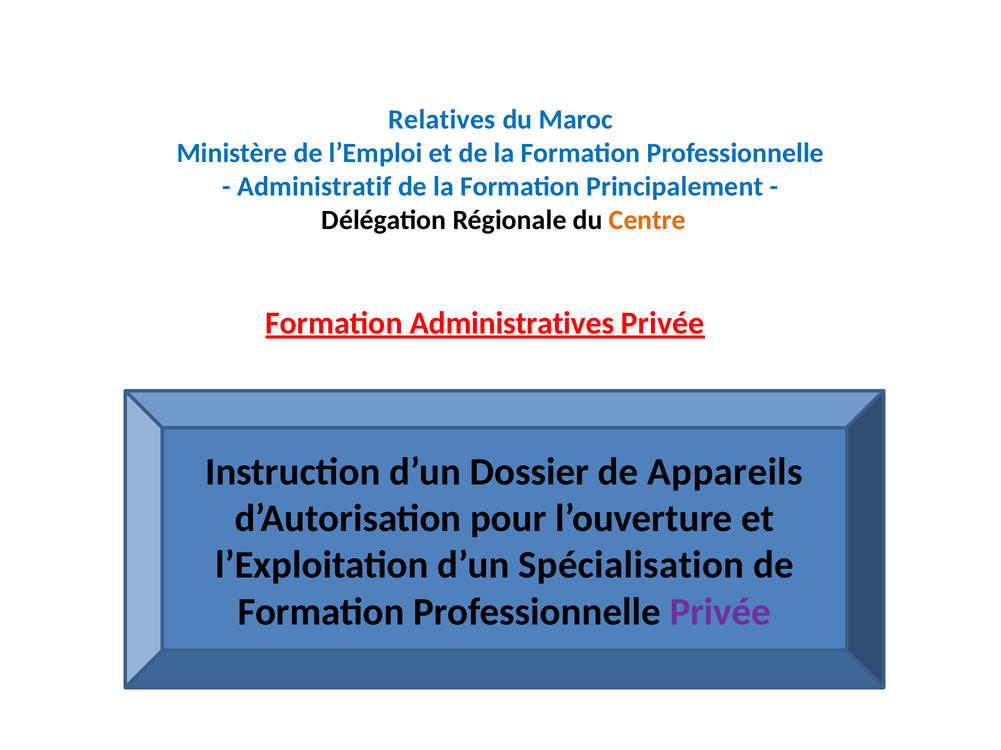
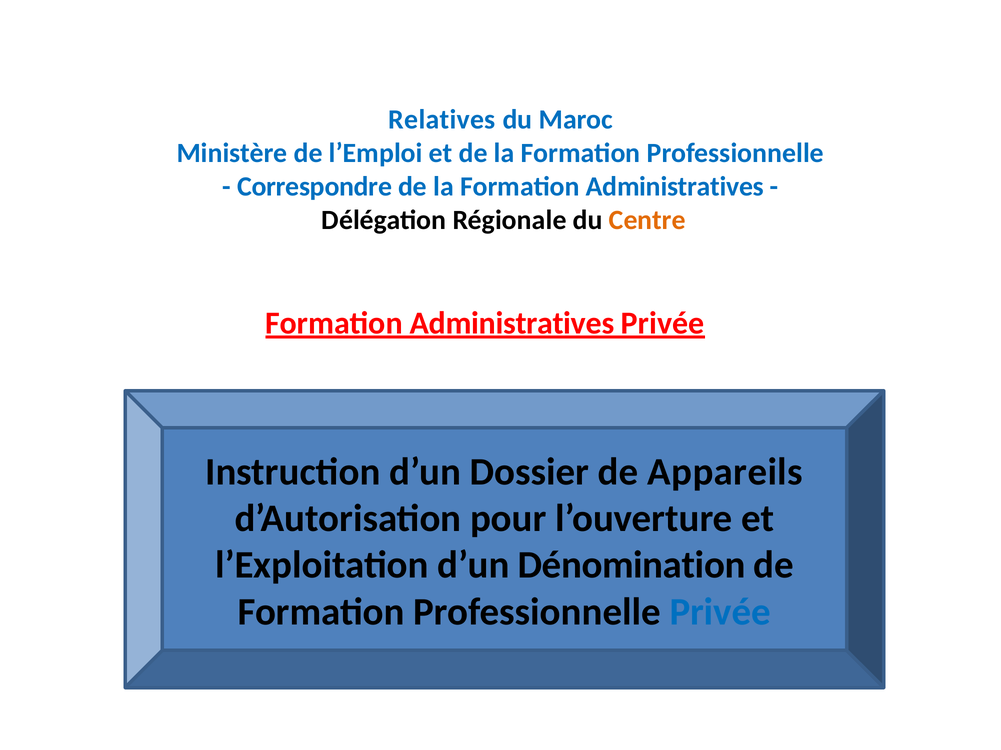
Administratif: Administratif -> Correspondre (315, 187)
la Formation Principalement: Principalement -> Administratives (675, 187)
Spécialisation: Spécialisation -> Dénomination (632, 566)
Privée colour: purple -> blue (720, 612)
